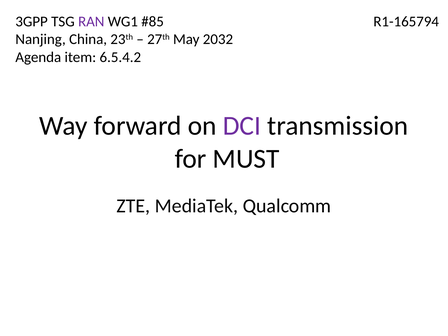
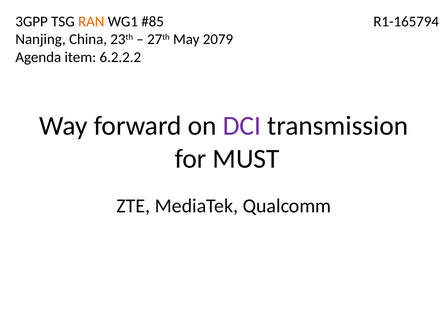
RAN colour: purple -> orange (91, 21)
2032: 2032 -> 2079 (218, 39)
6.5.4.2: 6.5.4.2 -> 6.2.2.2 (120, 57)
